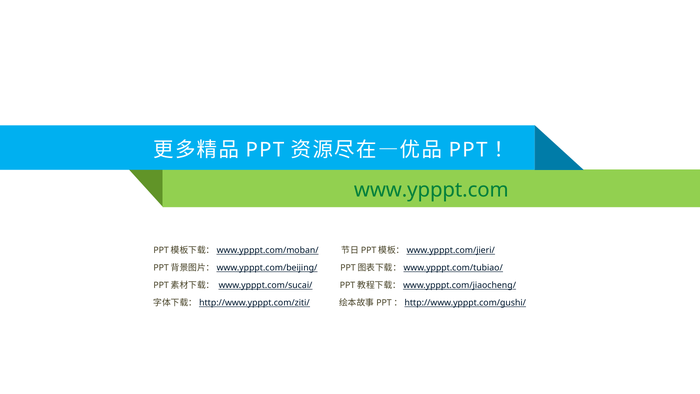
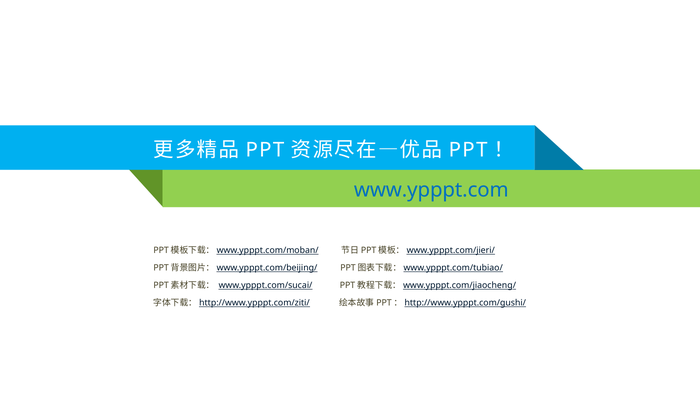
www.ypppt.com colour: green -> blue (431, 190)
